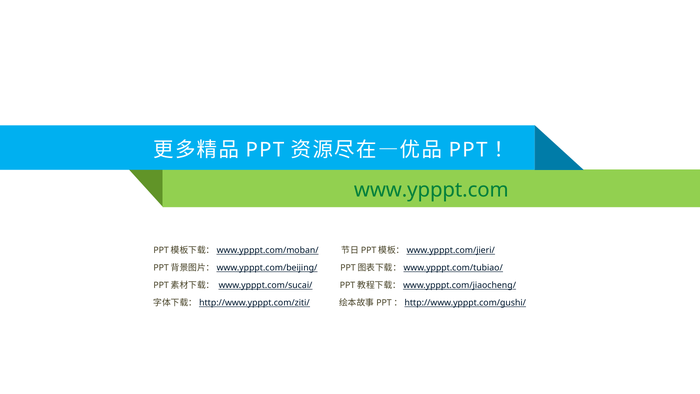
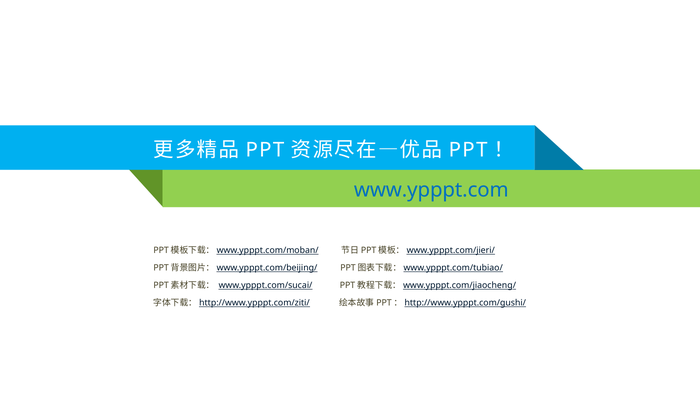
www.ypppt.com colour: green -> blue (431, 190)
